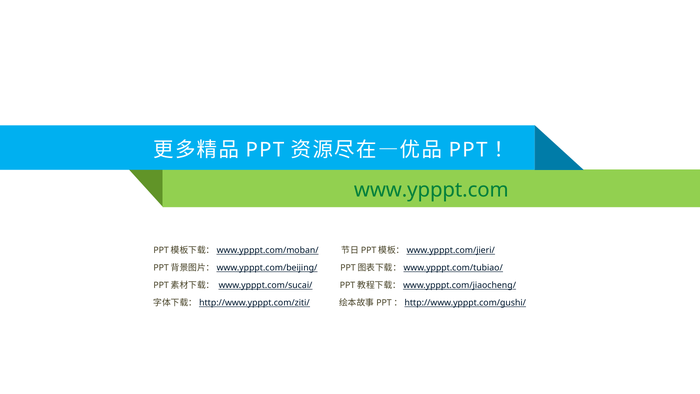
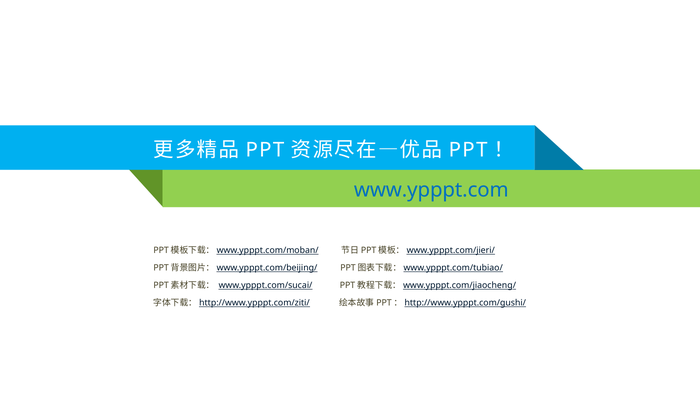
www.ypppt.com colour: green -> blue (431, 190)
